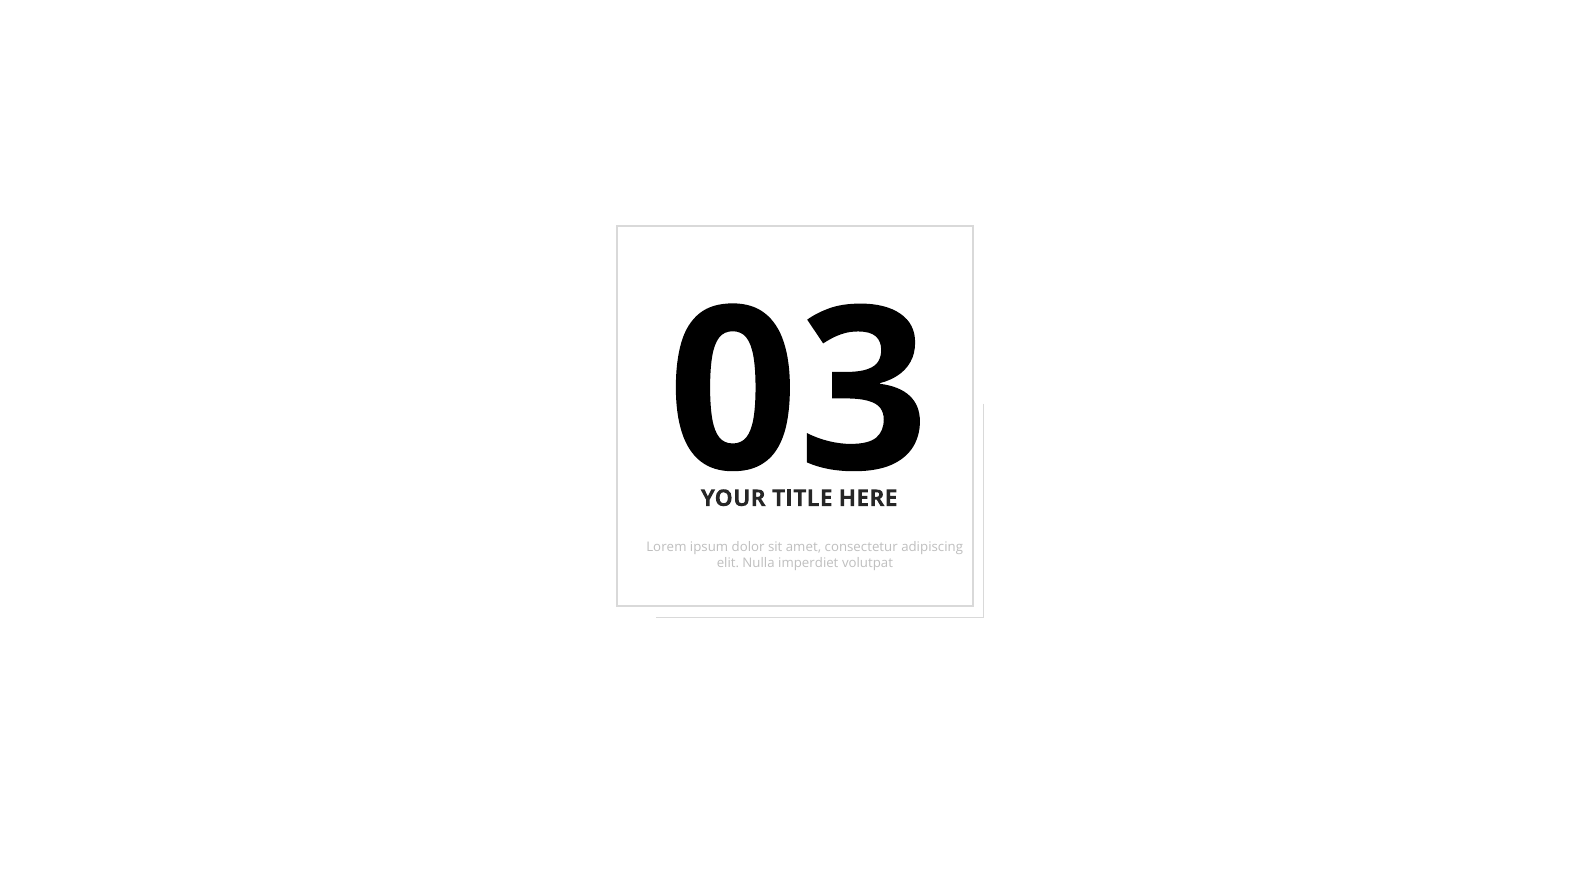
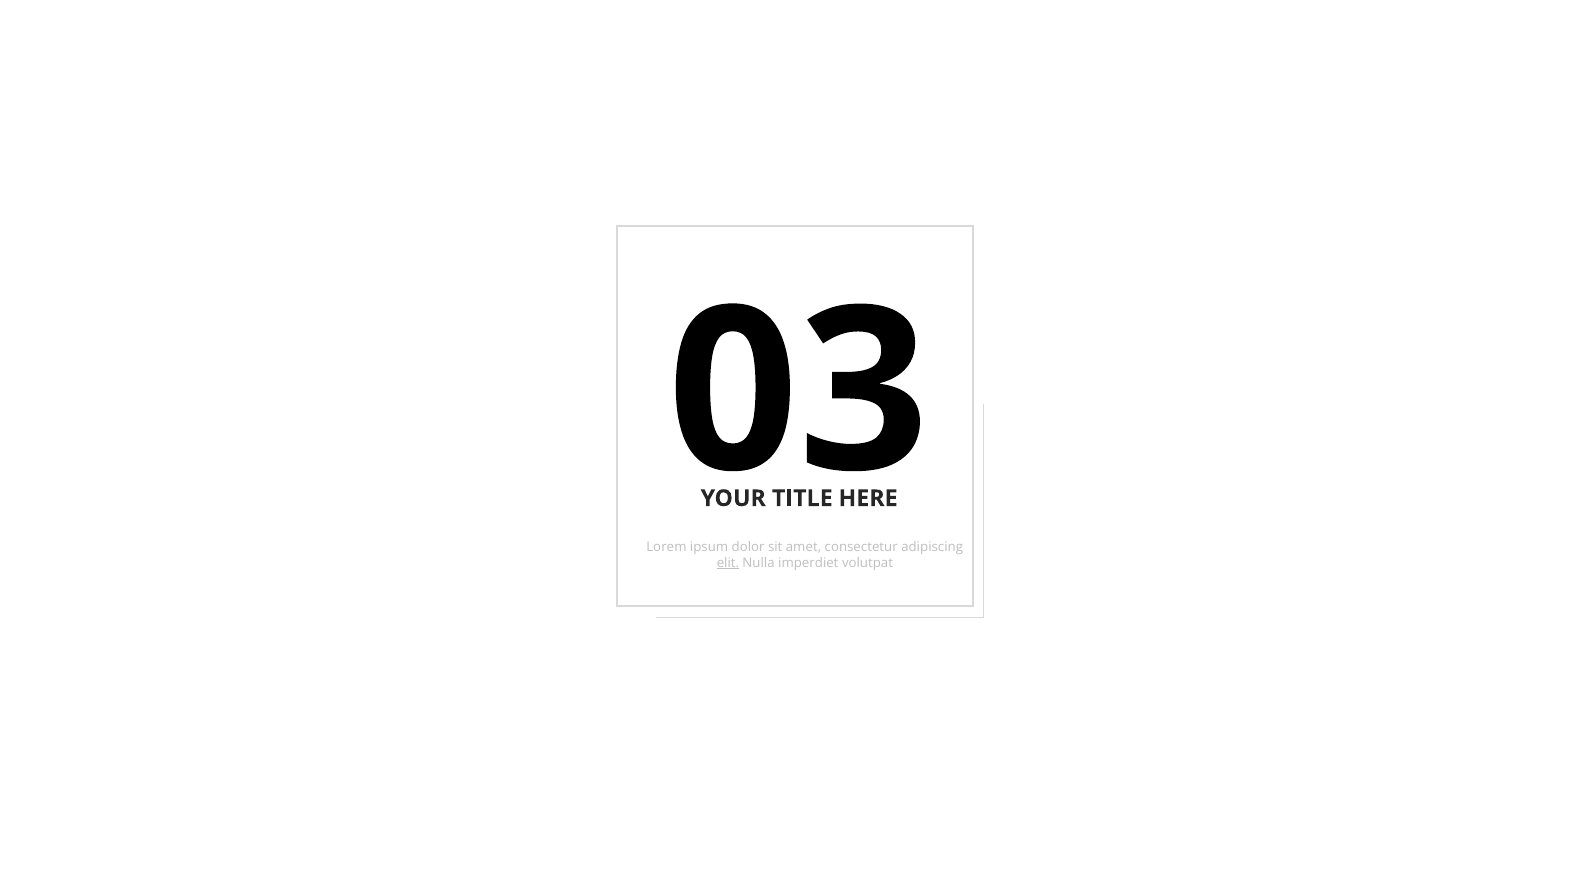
elit underline: none -> present (728, 563)
